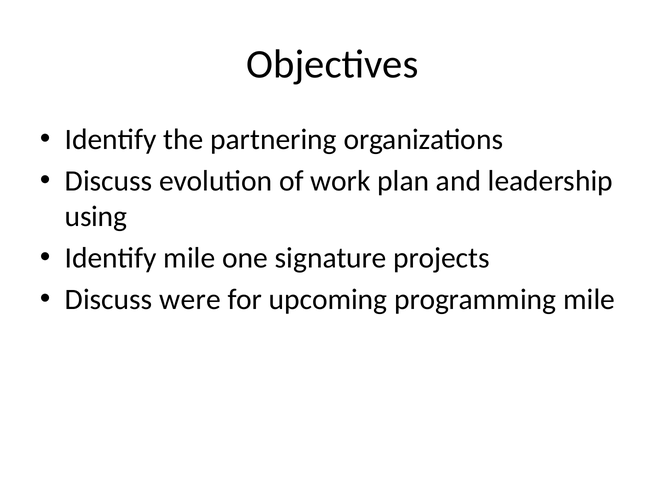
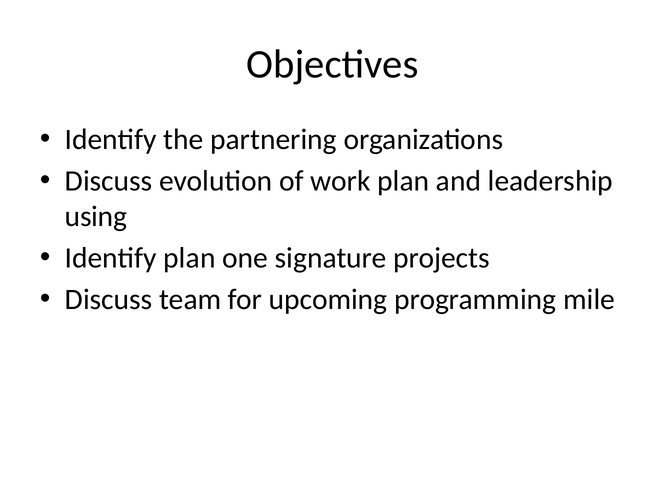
Identify mile: mile -> plan (189, 258)
were: were -> team (190, 299)
